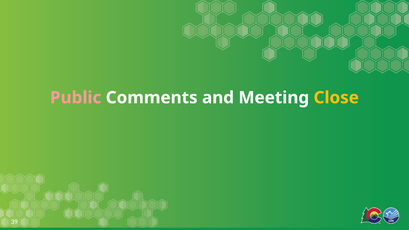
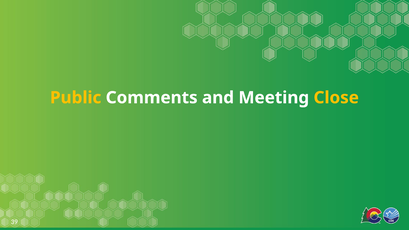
Public colour: pink -> yellow (76, 98)
